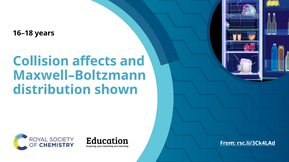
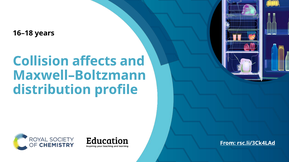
shown: shown -> profile (116, 90)
